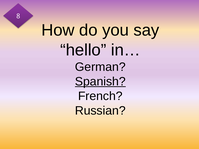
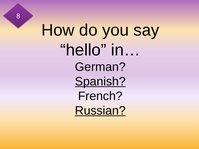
Russian underline: none -> present (100, 111)
